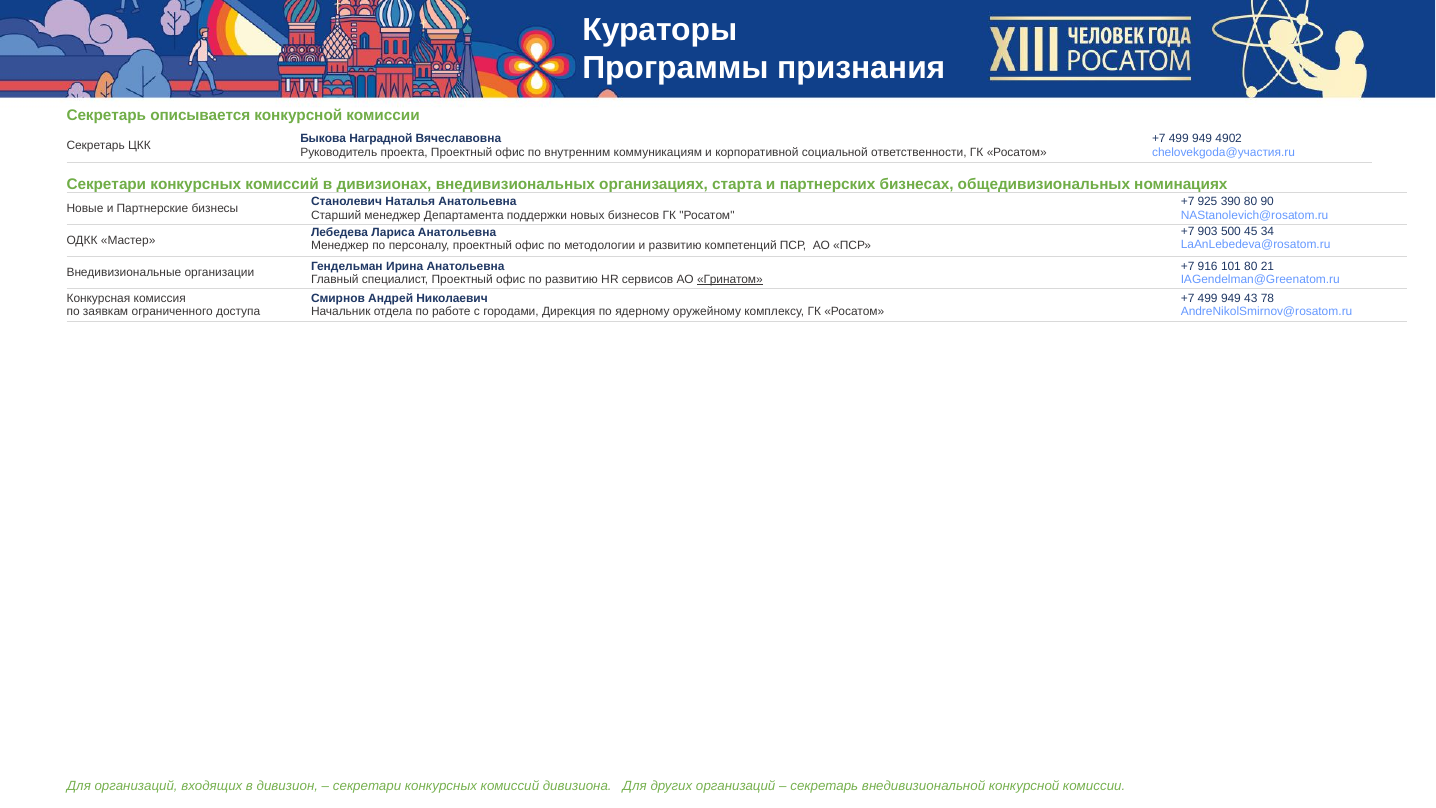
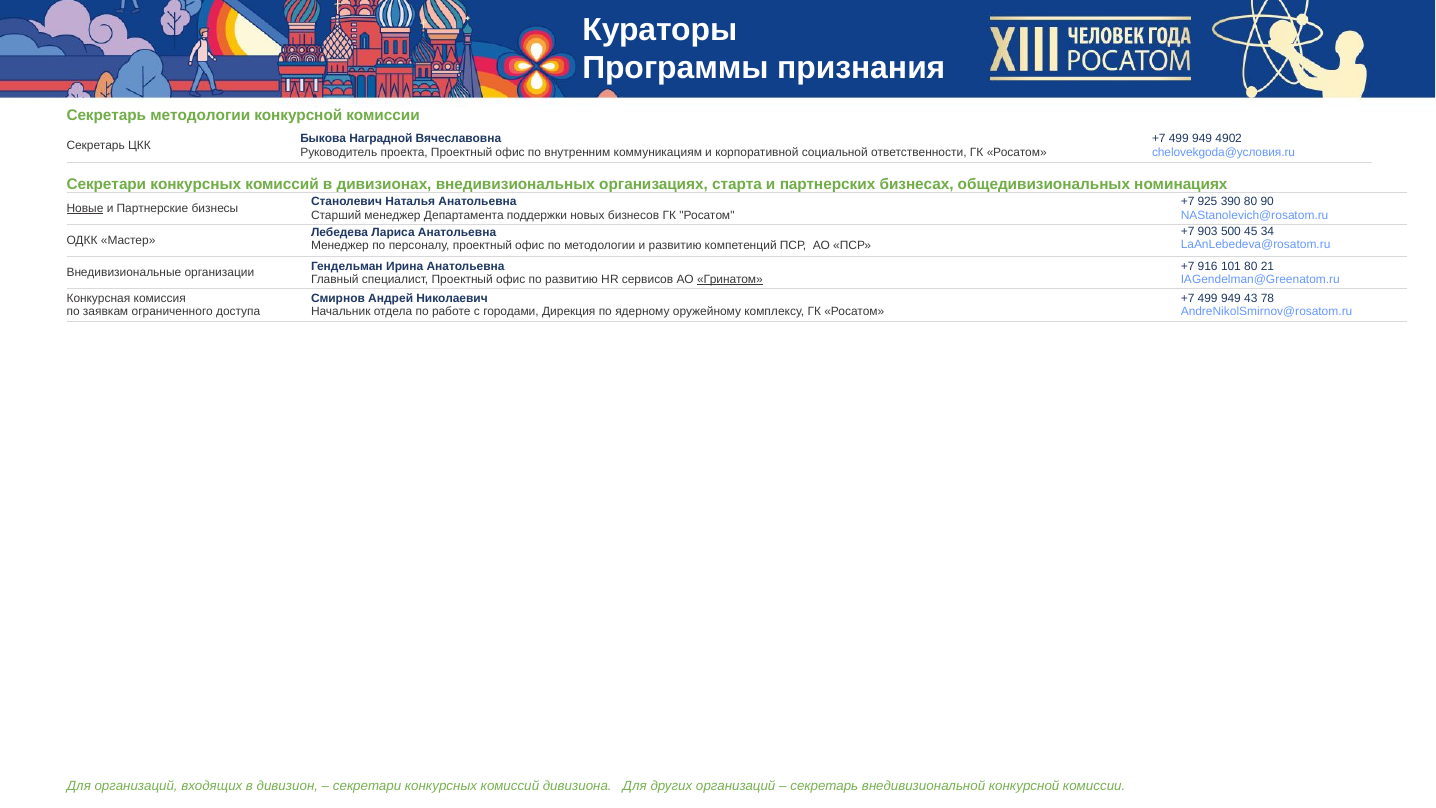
Секретарь описывается: описывается -> методологии (200, 115)
chelovekgoda@участия.ru: chelovekgoda@участия.ru -> chelovekgoda@условия.ru (1224, 152)
Новые underline: none -> present (85, 208)
